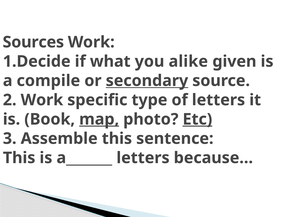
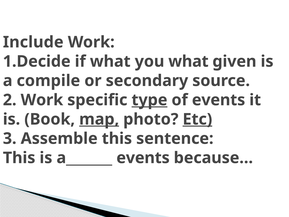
Sources: Sources -> Include (33, 42)
you alike: alike -> what (188, 61)
secondary underline: present -> none (147, 81)
type underline: none -> present (149, 100)
of letters: letters -> events (219, 100)
a_______ letters: letters -> events (143, 158)
